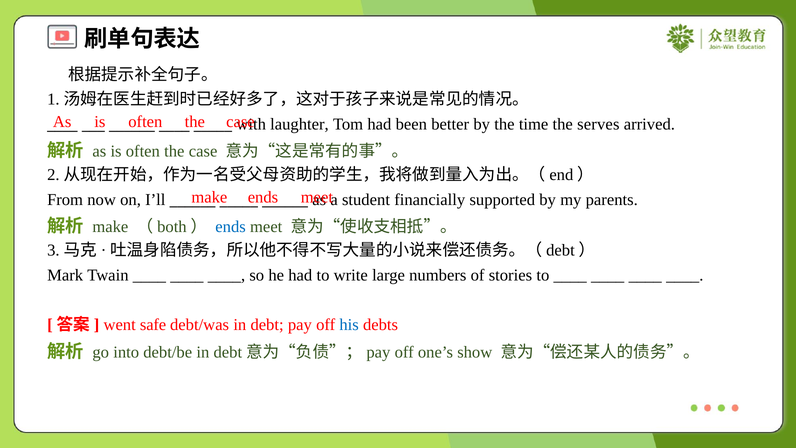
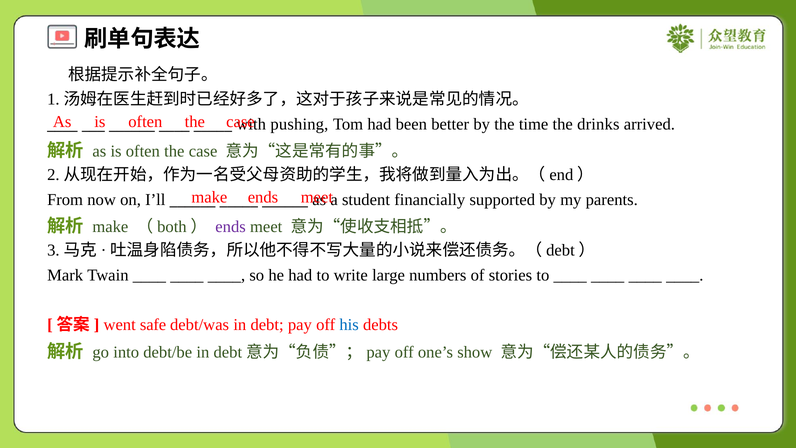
laughter: laughter -> pushing (299, 124)
serves: serves -> drinks (598, 124)
ends colour: blue -> purple (231, 227)
